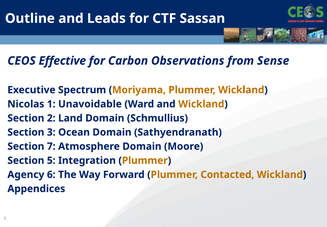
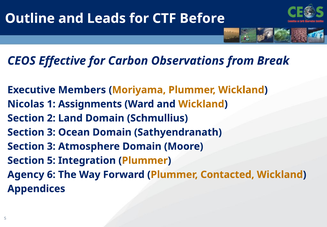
Sassan: Sassan -> Before (202, 18)
Sense: Sense -> Break (273, 61)
Spectrum: Spectrum -> Members (82, 90)
Unavoidable: Unavoidable -> Assignments (90, 104)
7: 7 -> 3 (51, 146)
